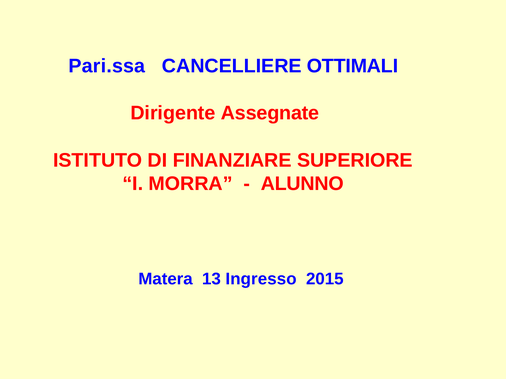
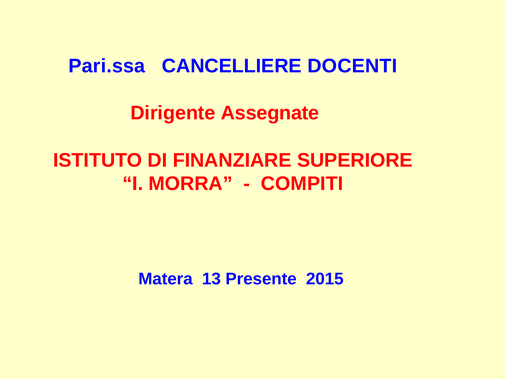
OTTIMALI: OTTIMALI -> DOCENTI (352, 66)
ALUNNO: ALUNNO -> COMPITI (302, 184)
Ingresso: Ingresso -> Presente (261, 279)
